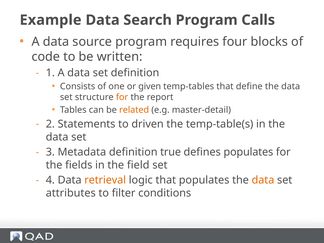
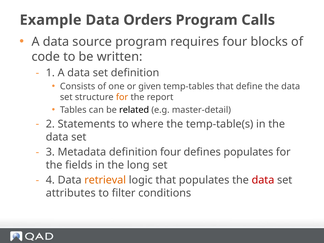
Search: Search -> Orders (148, 20)
related colour: orange -> black (134, 110)
driven: driven -> where (148, 124)
definition true: true -> four (171, 152)
field: field -> long (138, 165)
data colour: orange -> red (263, 180)
